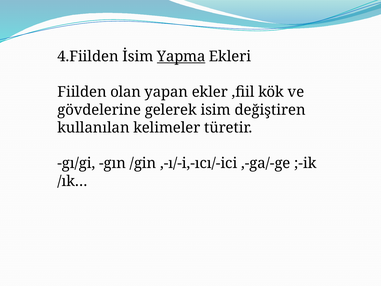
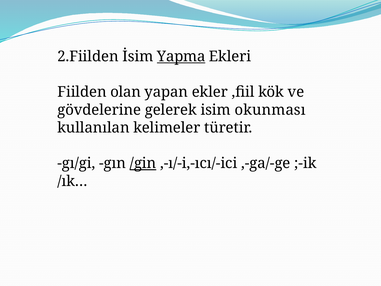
4.Fiilden: 4.Fiilden -> 2.Fiilden (88, 56)
değiştiren: değiştiren -> okunması (270, 110)
/gin underline: none -> present (143, 163)
